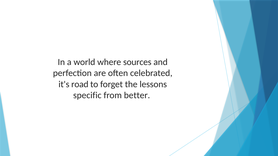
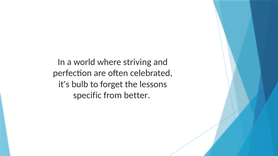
sources: sources -> striving (137, 62)
road: road -> bulb (80, 84)
